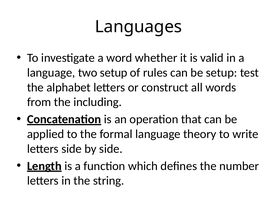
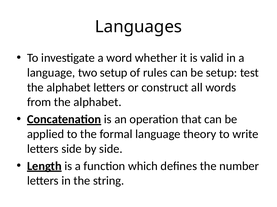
from the including: including -> alphabet (98, 102)
